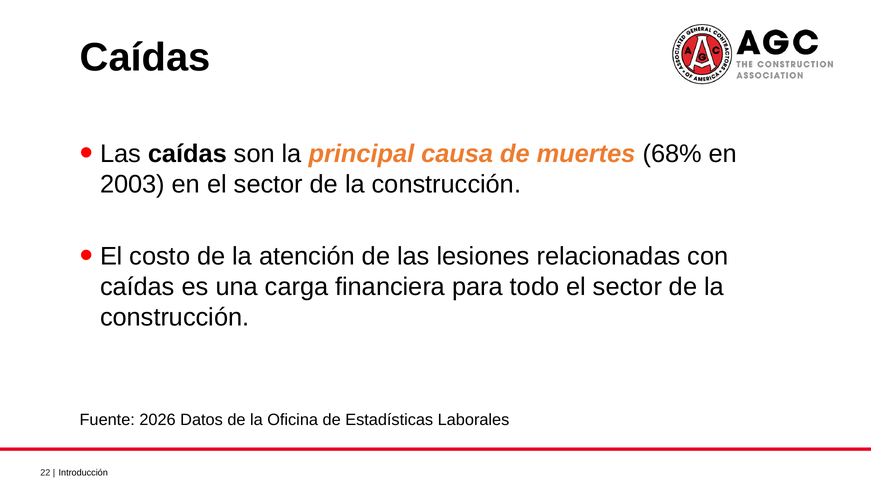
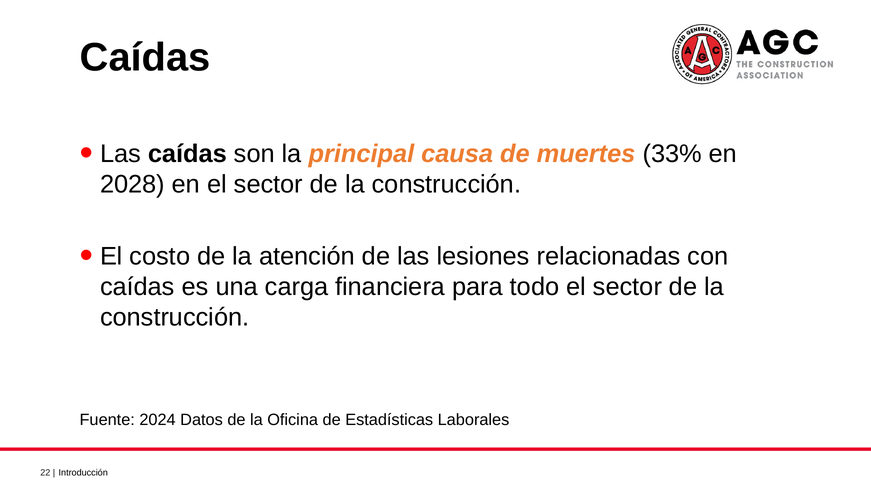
68%: 68% -> 33% (672, 154)
2003: 2003 -> 2028 (132, 184)
2026: 2026 -> 2024 (158, 420)
